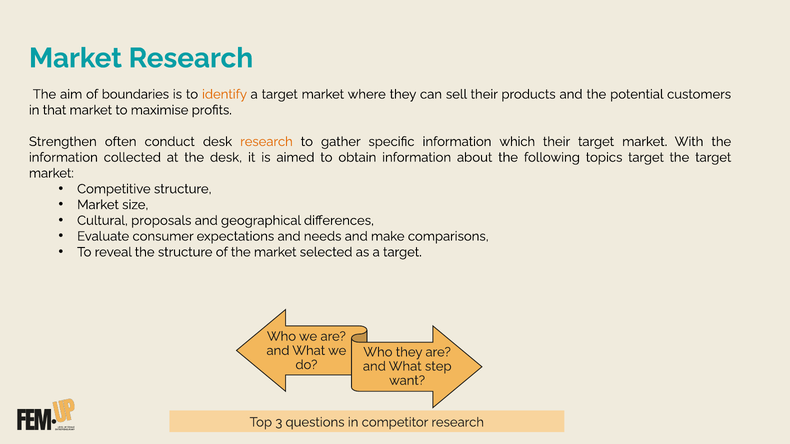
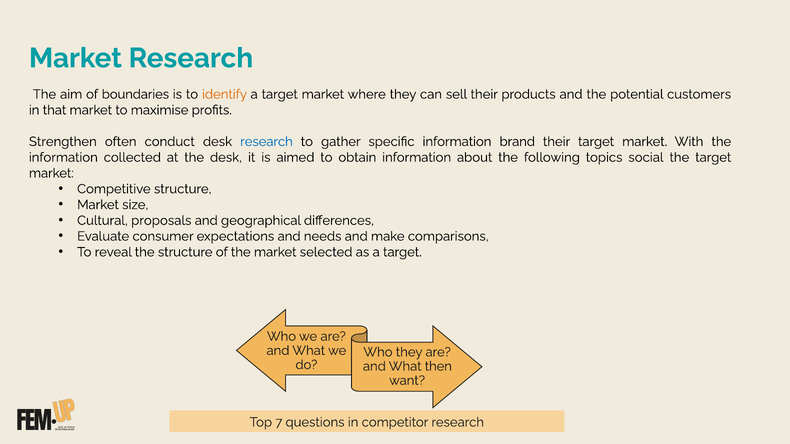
research colour: orange -> blue (266, 142)
which: which -> brand (517, 142)
topics target: target -> social (646, 158)
step: step -> then (438, 367)
3: 3 -> 7 (279, 423)
